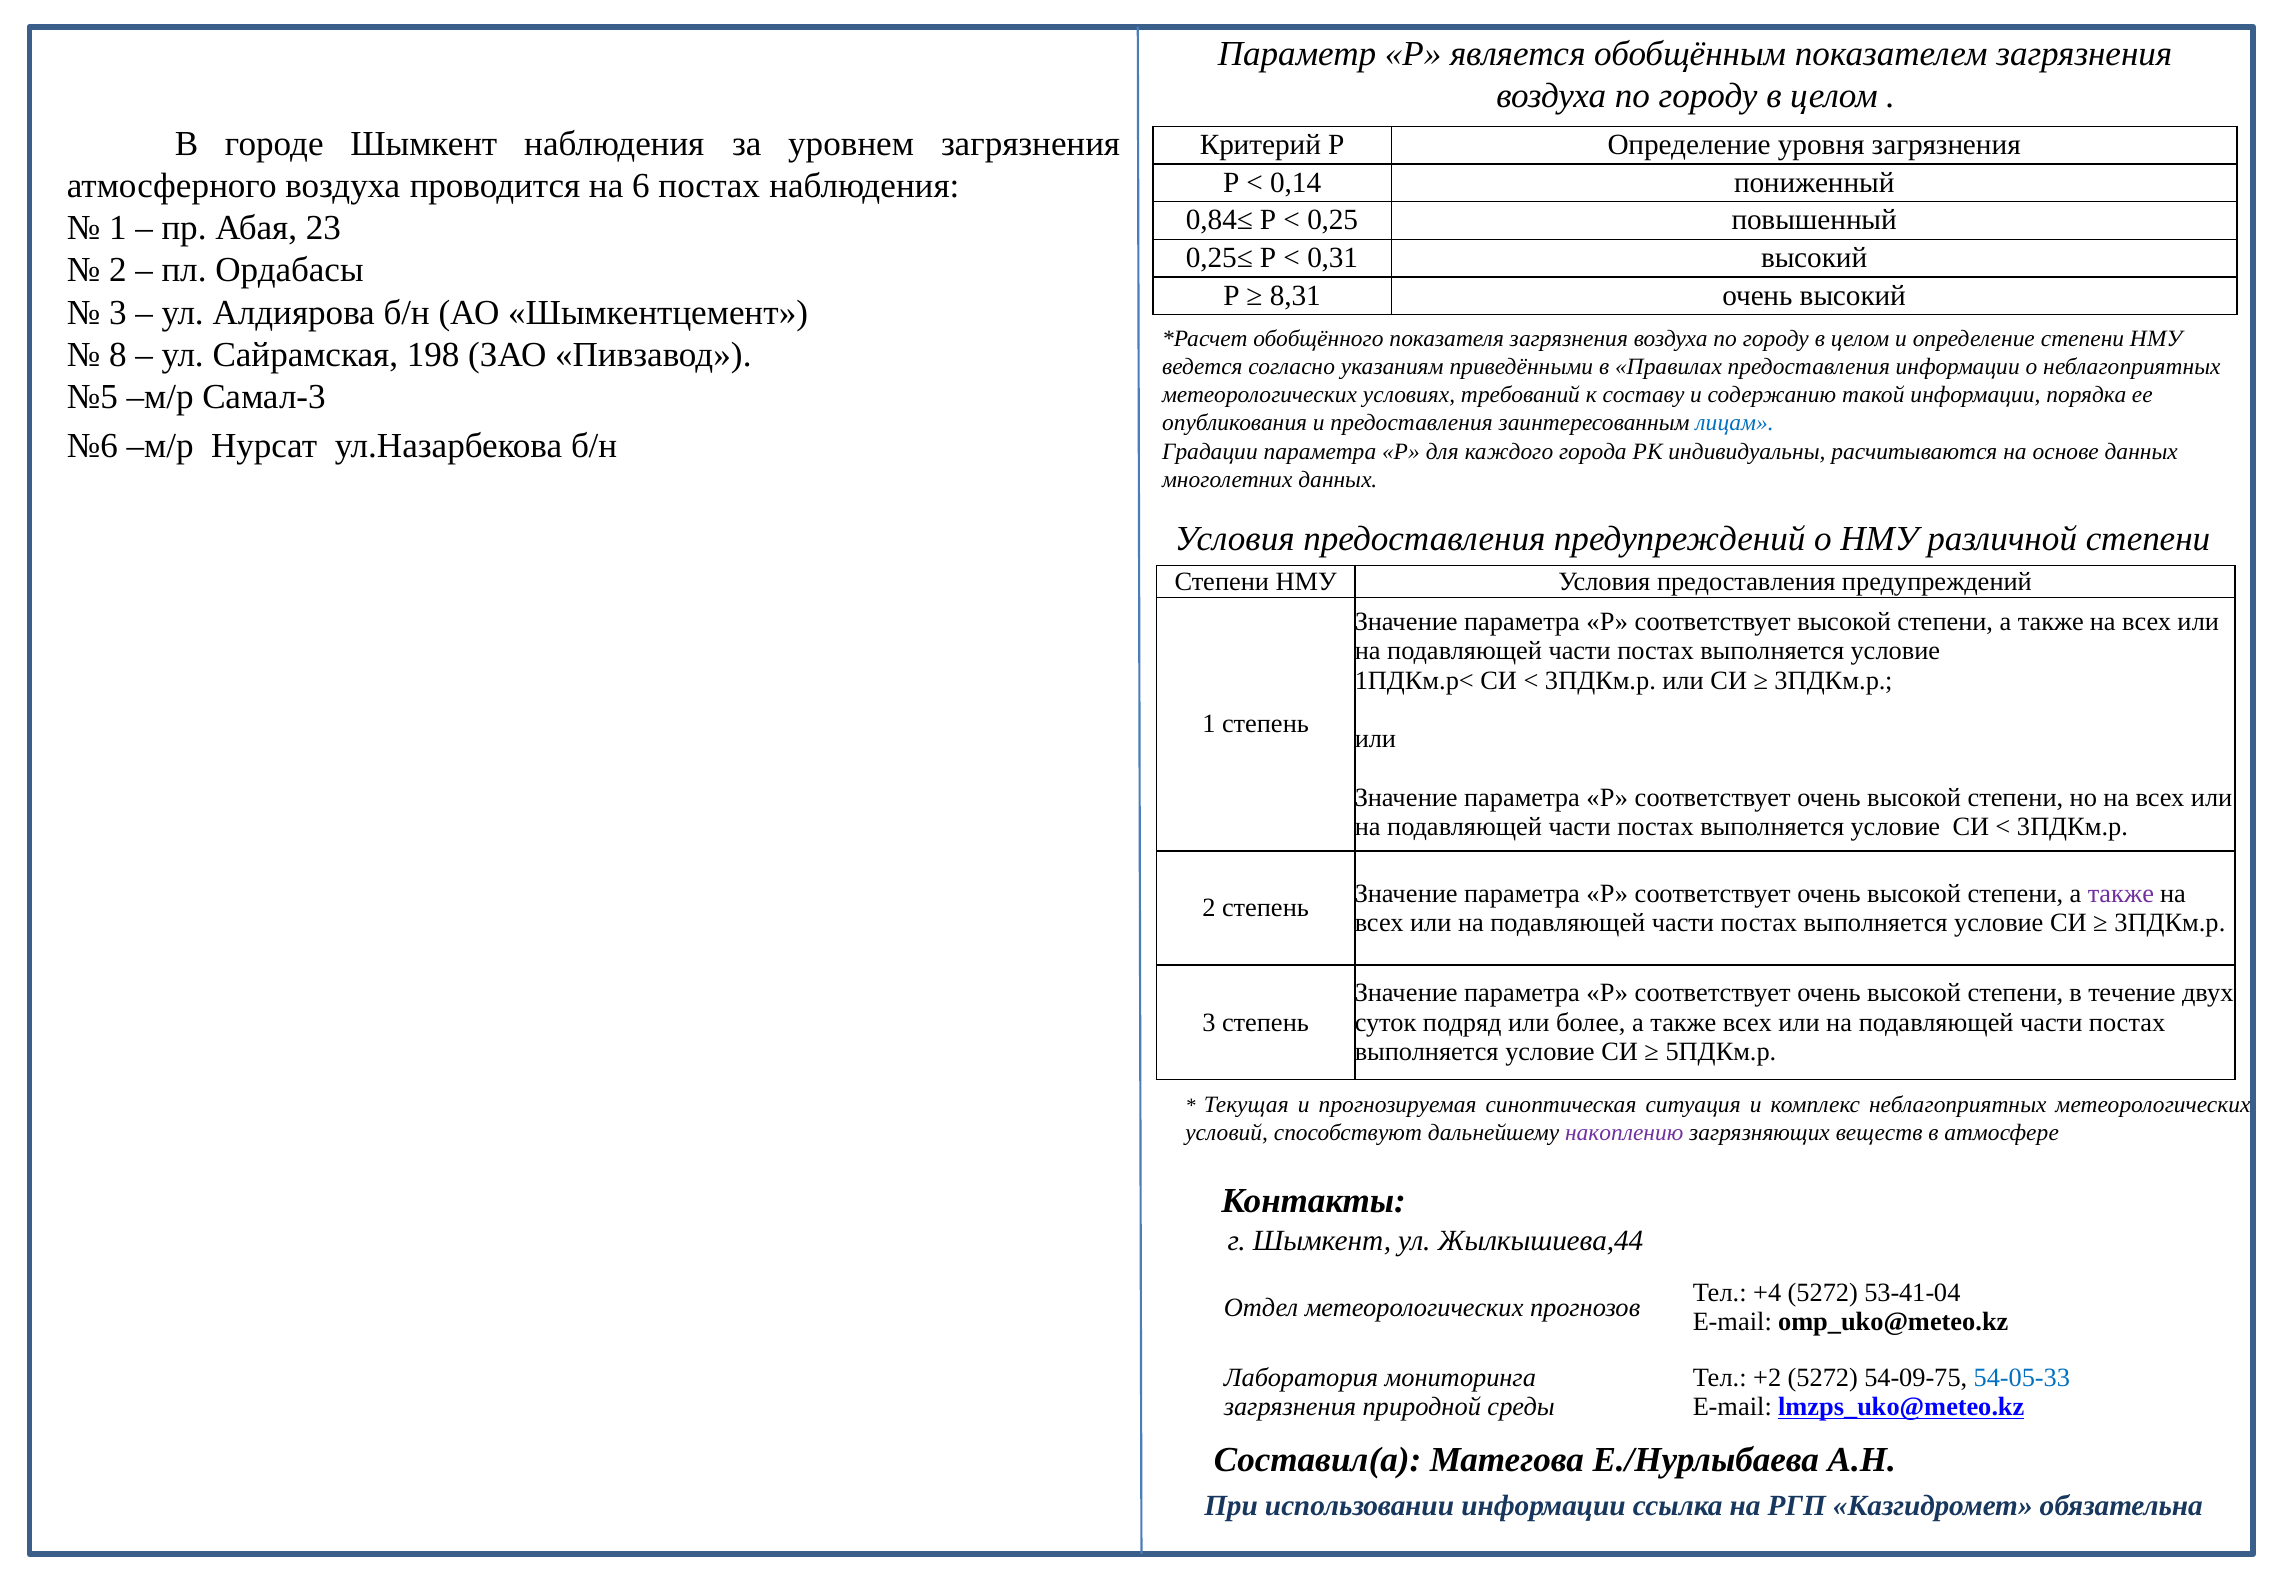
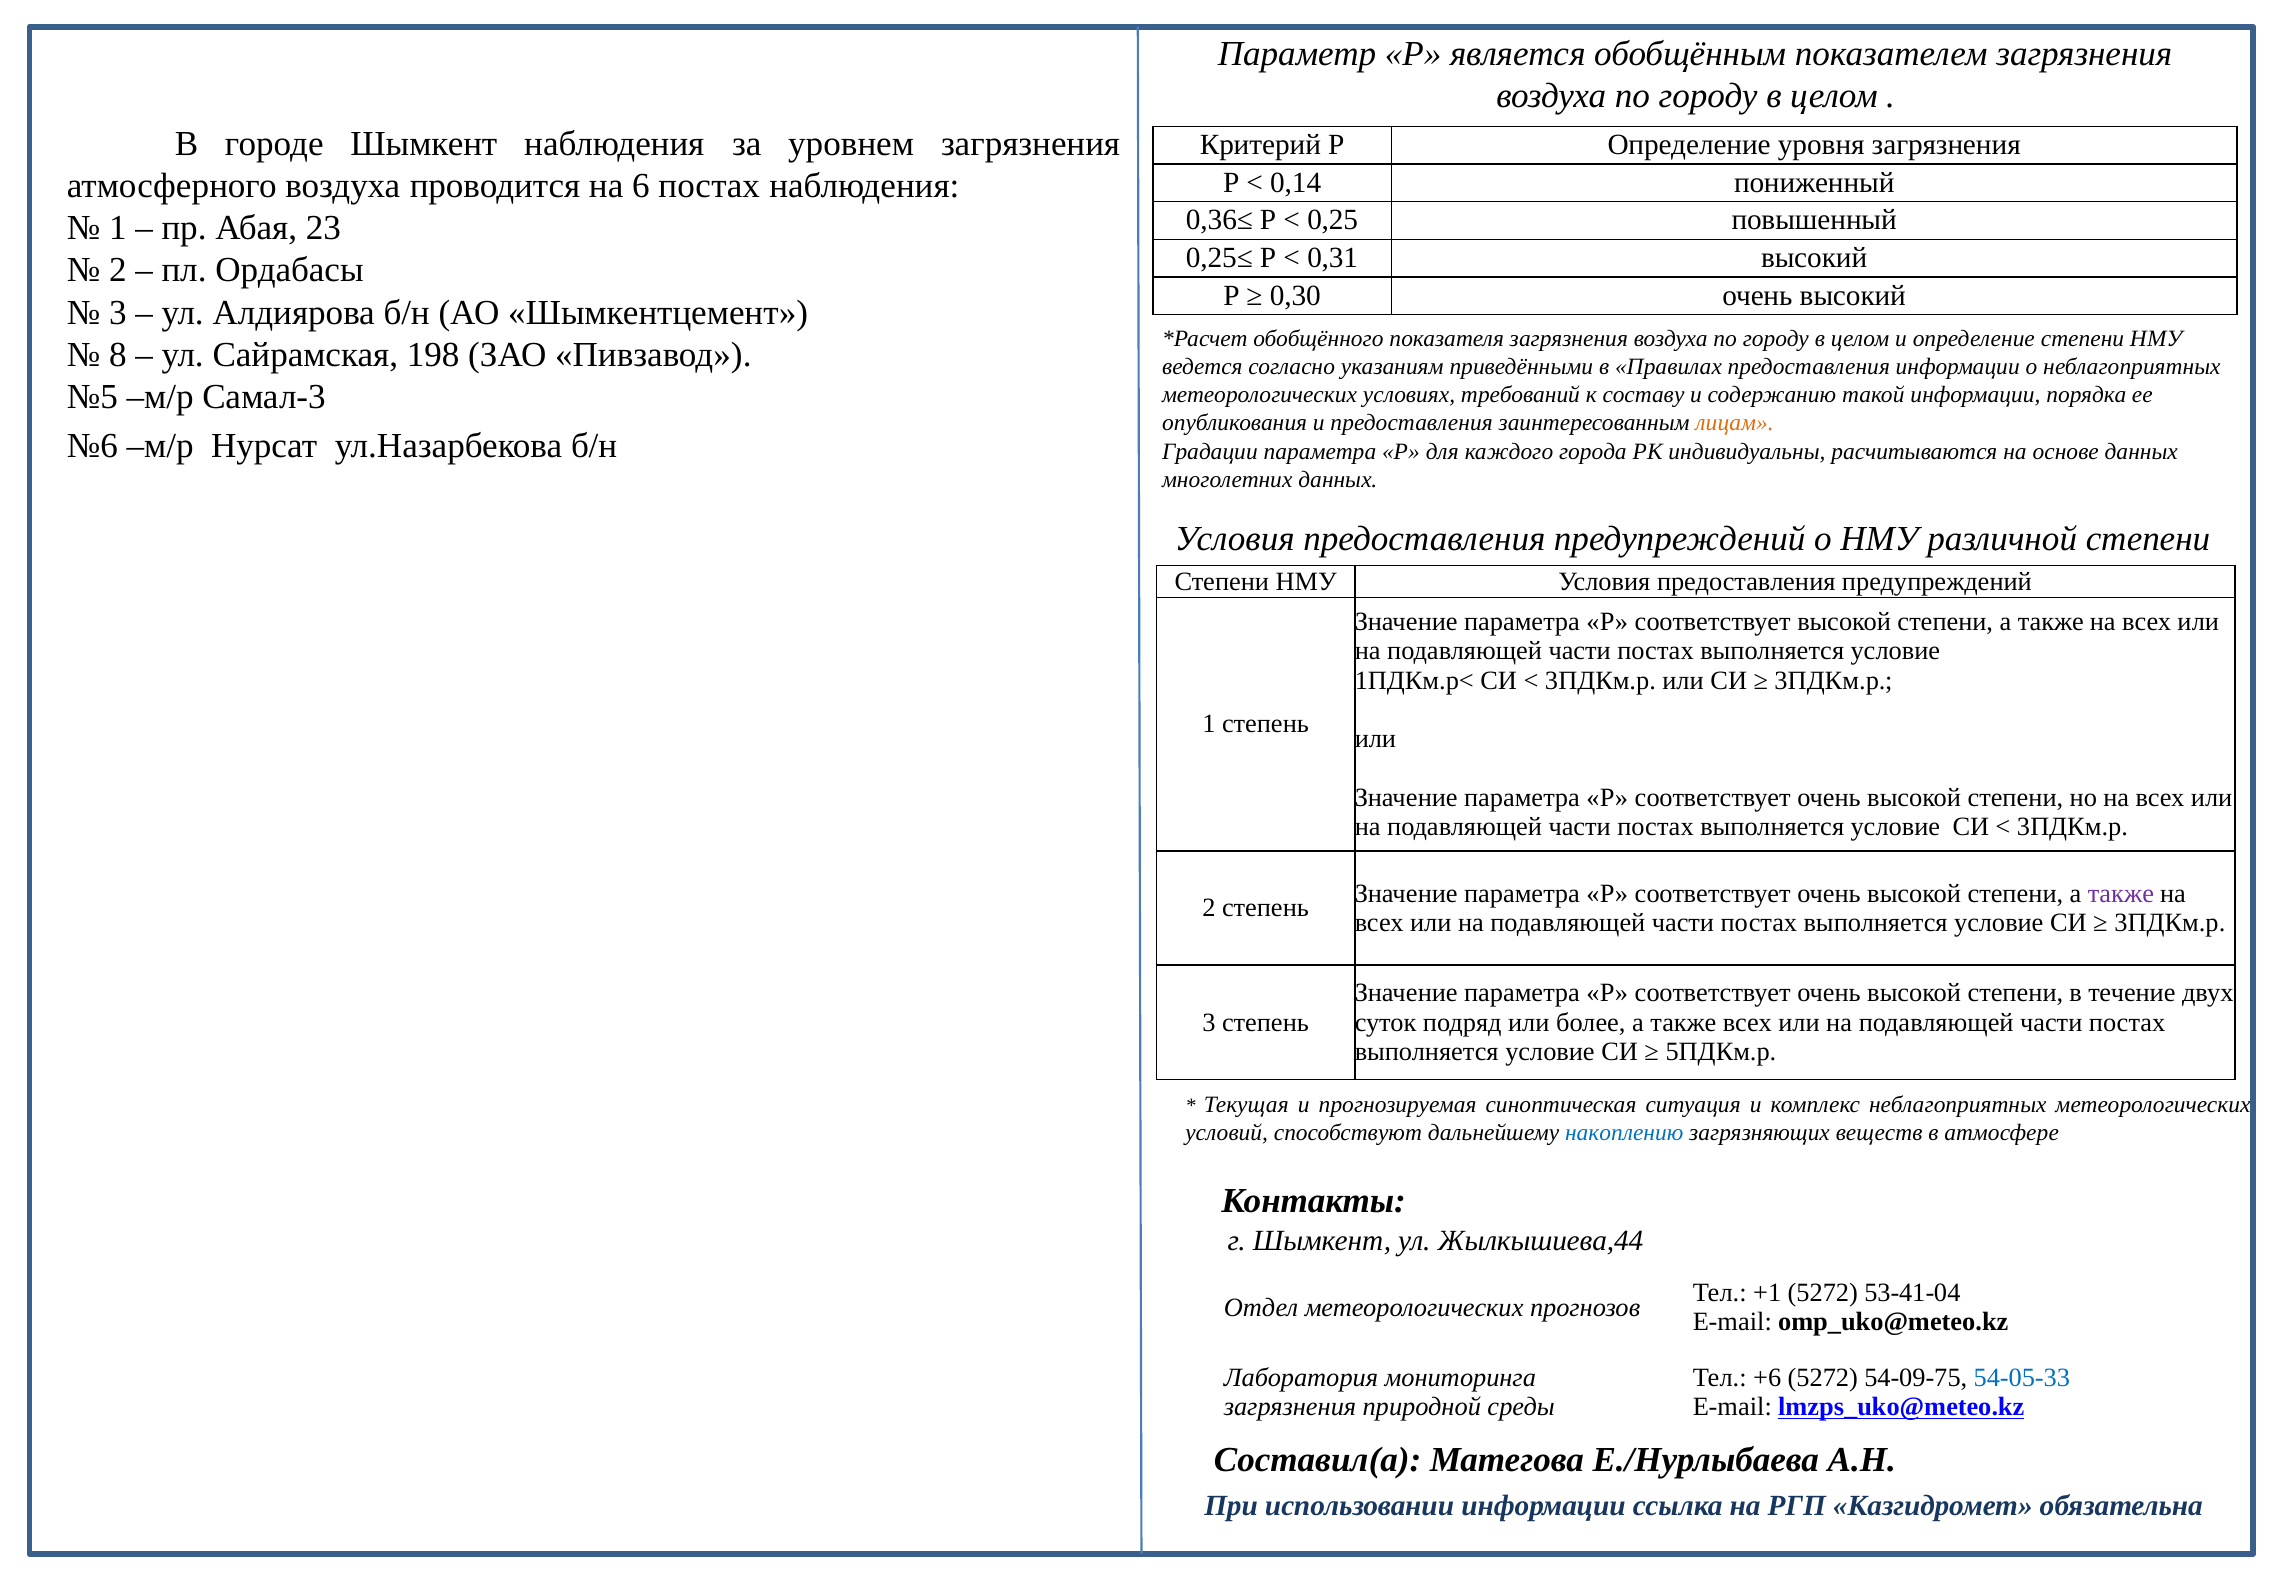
0,84≤: 0,84≤ -> 0,36≤ (1219, 220)
8,31: 8,31 -> 0,30 (1295, 296)
лицам colour: blue -> orange (1735, 423)
накоплению colour: purple -> blue (1624, 1132)
+4: +4 -> +1 (1767, 1293)
+2: +2 -> +6 (1767, 1377)
